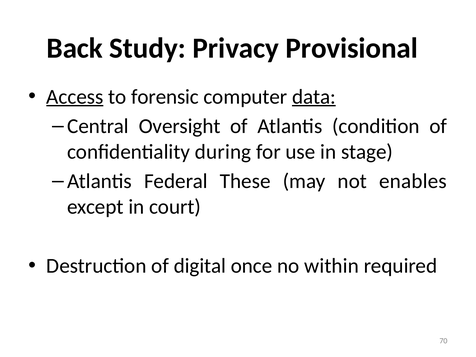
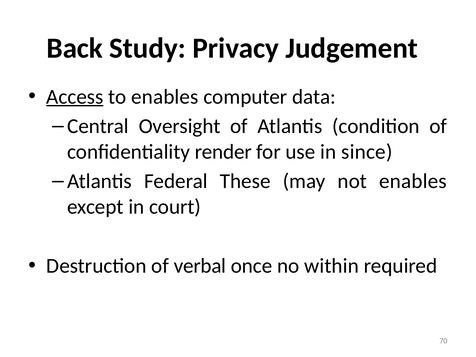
Provisional: Provisional -> Judgement (352, 48)
to forensic: forensic -> enables (165, 97)
data underline: present -> none (314, 97)
during: during -> render (223, 152)
stage: stage -> since (367, 152)
digital: digital -> verbal (200, 266)
